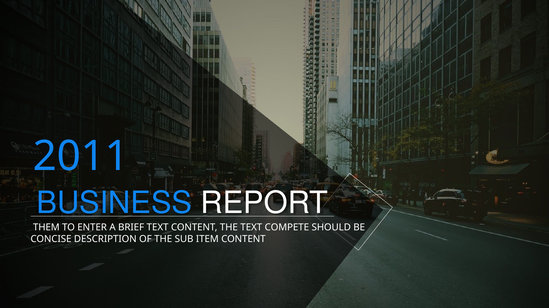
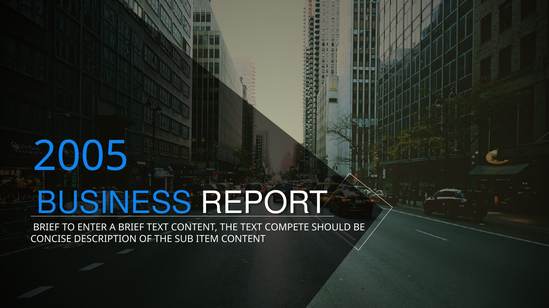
2011: 2011 -> 2005 (81, 156)
THEM: THEM -> BRIEF (46, 227)
